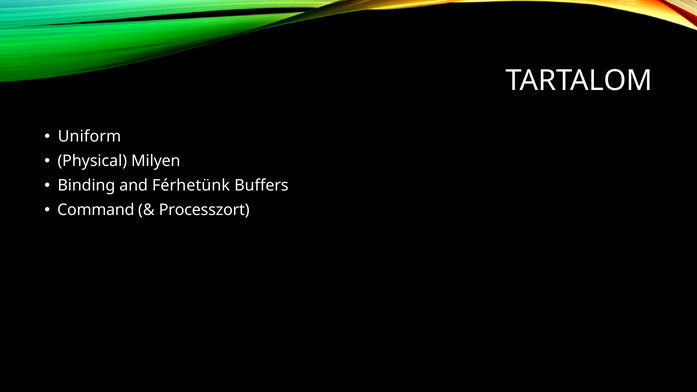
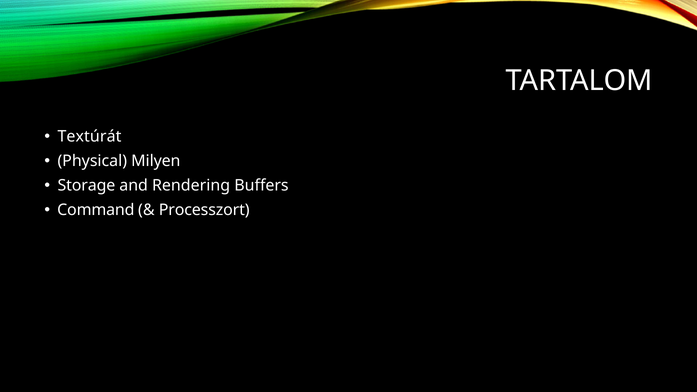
Uniform: Uniform -> Textúrát (89, 137)
Binding: Binding -> Storage (86, 186)
Férhetünk: Férhetünk -> Rendering (191, 186)
